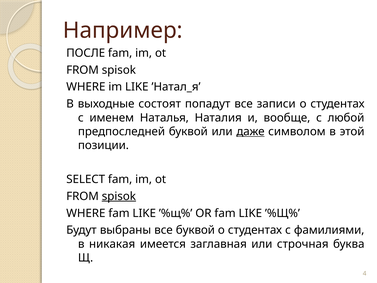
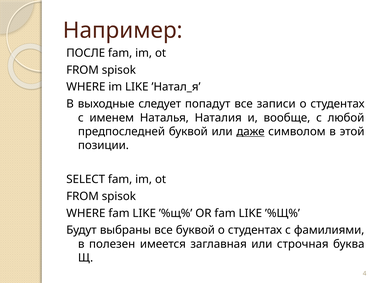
состоят: состоят -> следует (160, 104)
spisok underline: present -> none (119, 196)
никакая: никакая -> полезен (112, 244)
